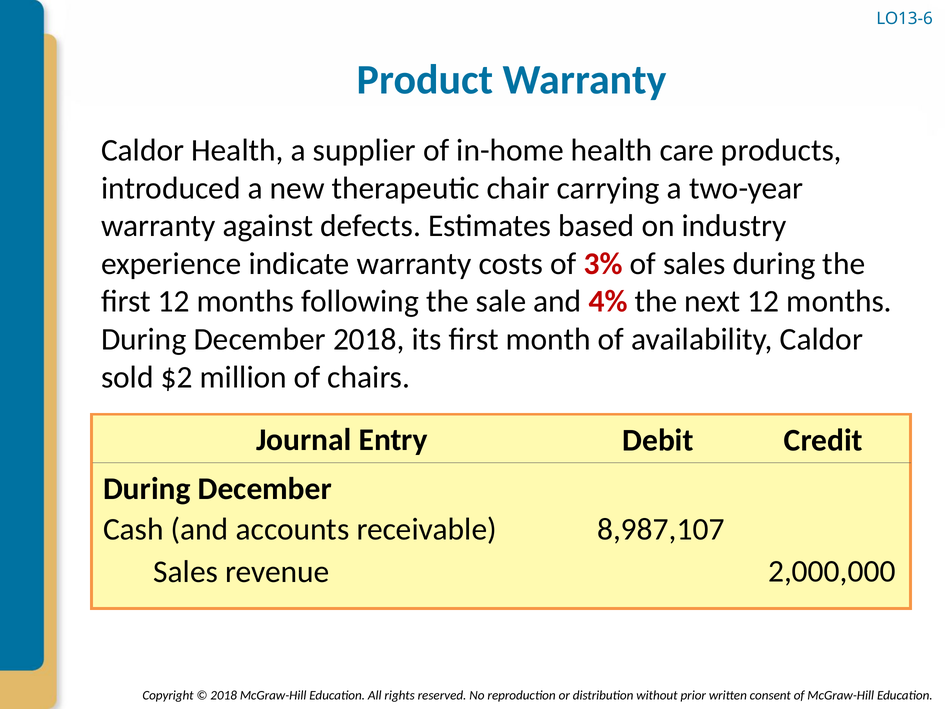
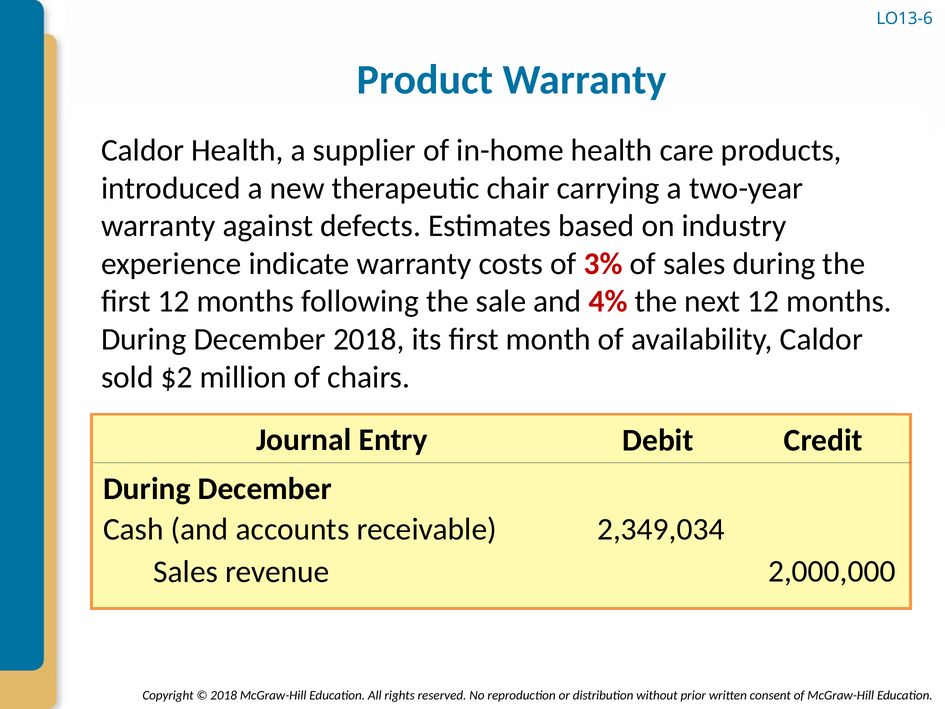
8,987,107: 8,987,107 -> 2,349,034 (661, 529)
